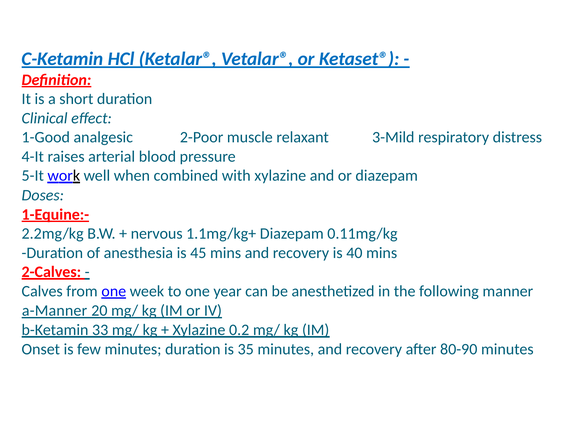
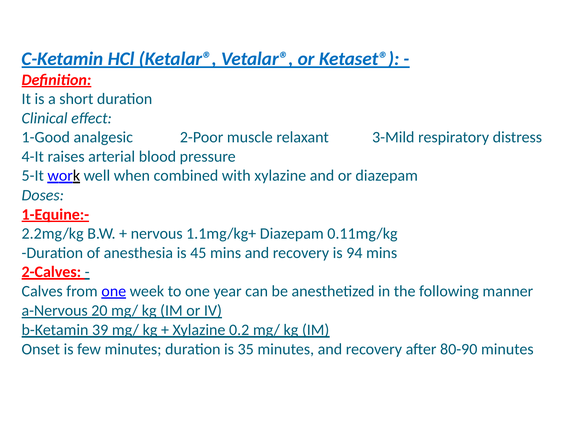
40: 40 -> 94 (354, 253)
a-Manner: a-Manner -> a-Nervous (55, 311)
33: 33 -> 39 (100, 330)
